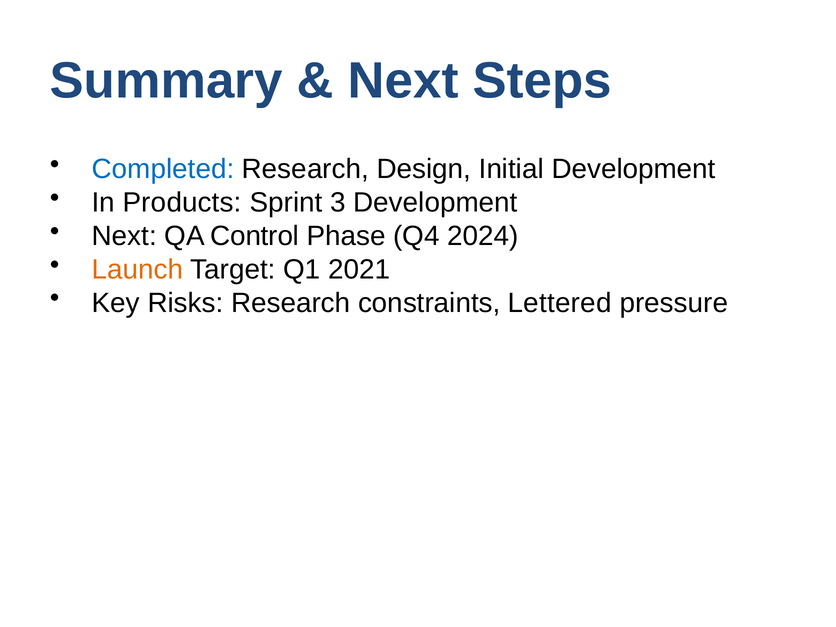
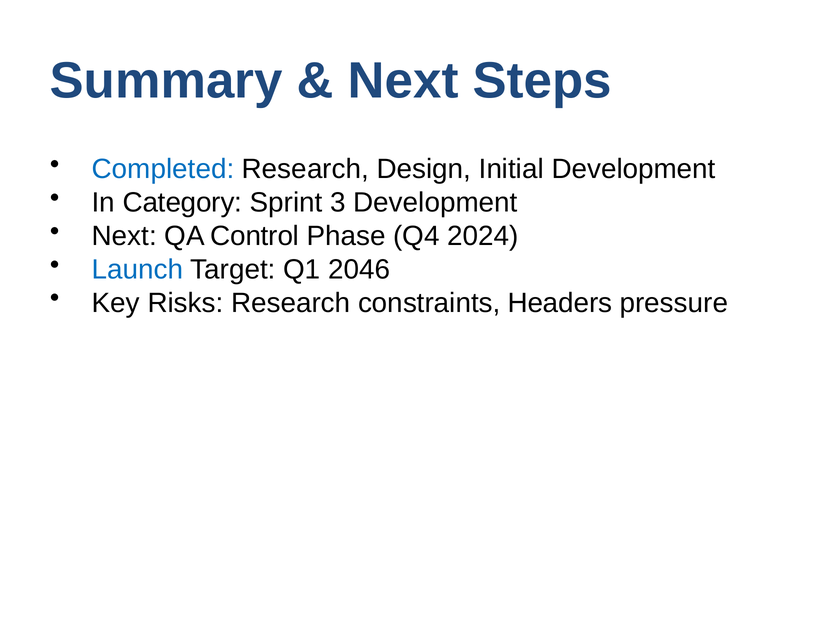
Products: Products -> Category (182, 202)
Launch colour: orange -> blue (137, 269)
2021: 2021 -> 2046 (359, 269)
Lettered: Lettered -> Headers (560, 303)
